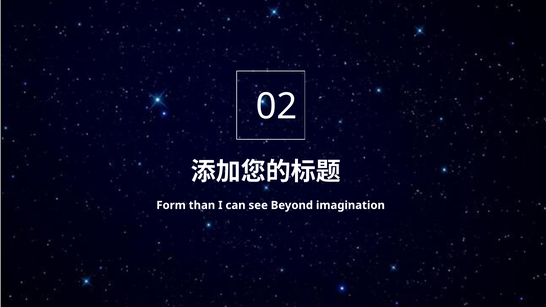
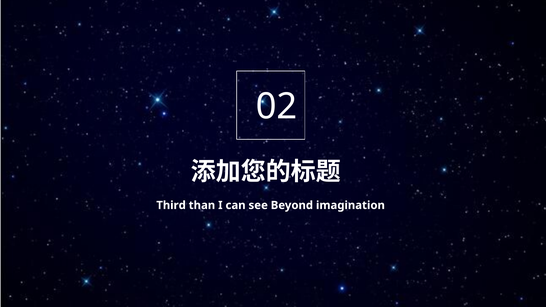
Form: Form -> Third (171, 205)
